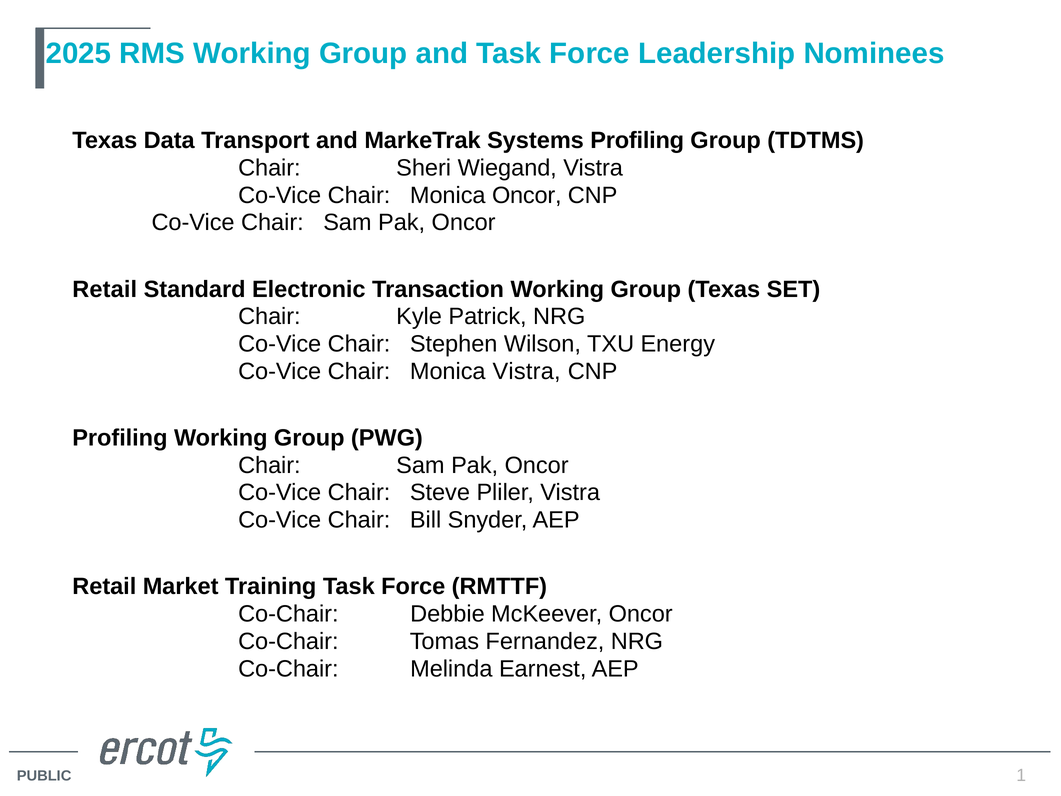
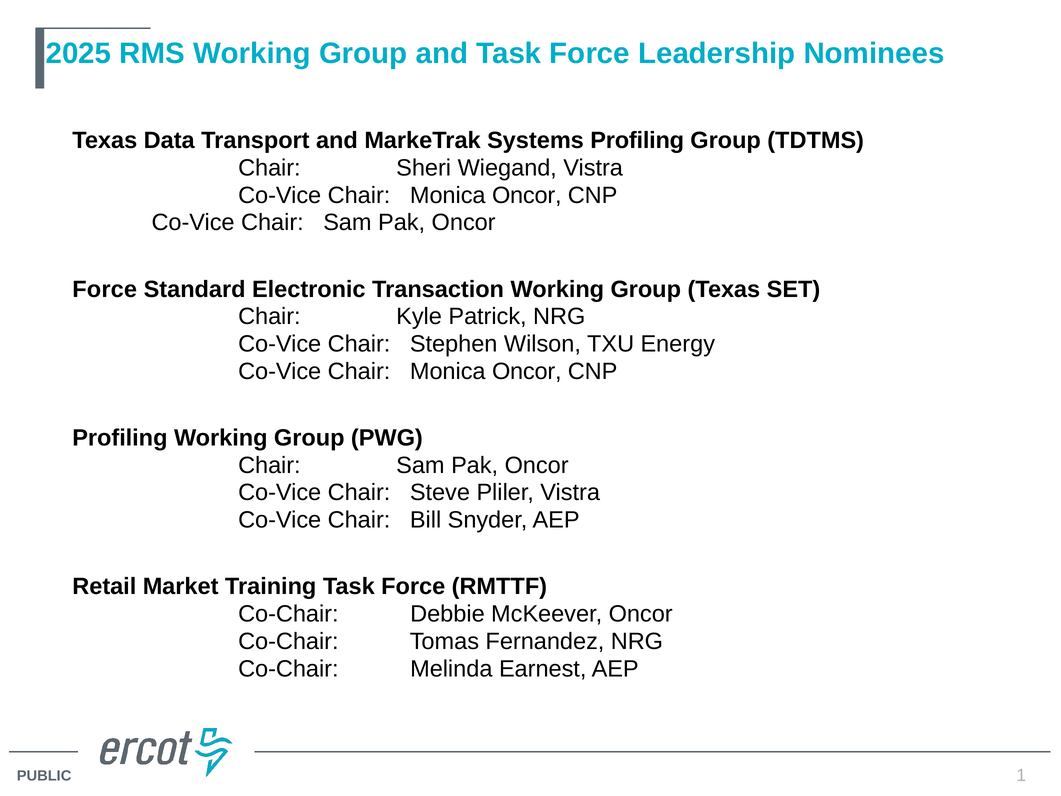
Retail: Retail -> Force (105, 289)
Vistra: Vistra -> Oncor (527, 371)
